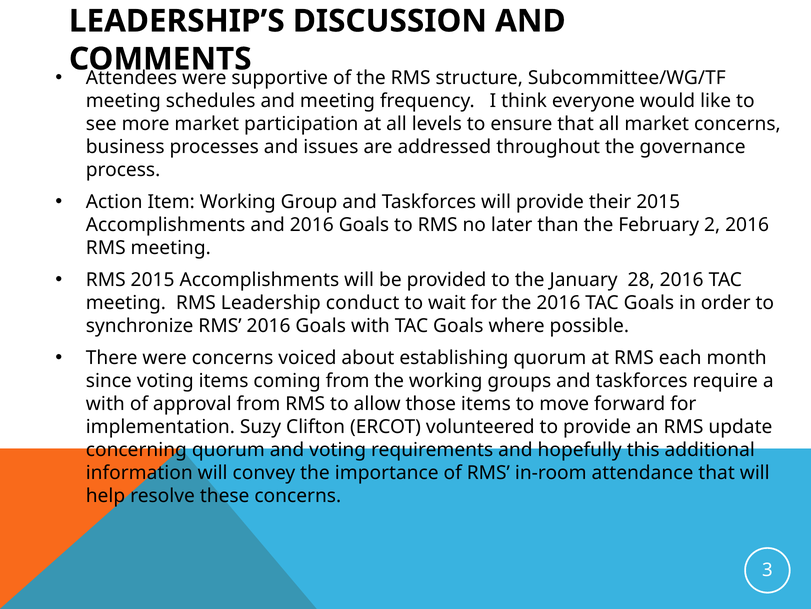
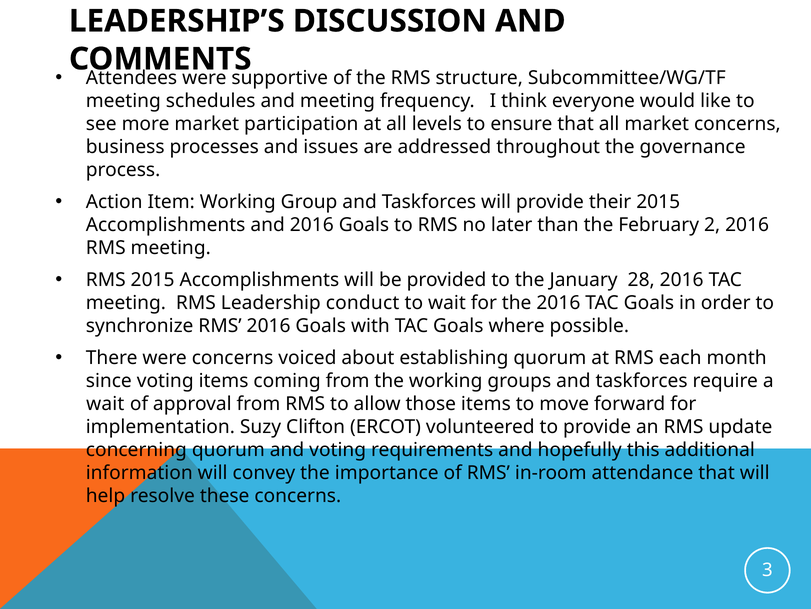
with: with -> wait (105, 404)
